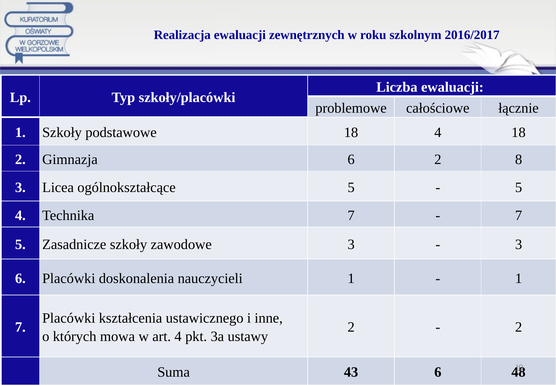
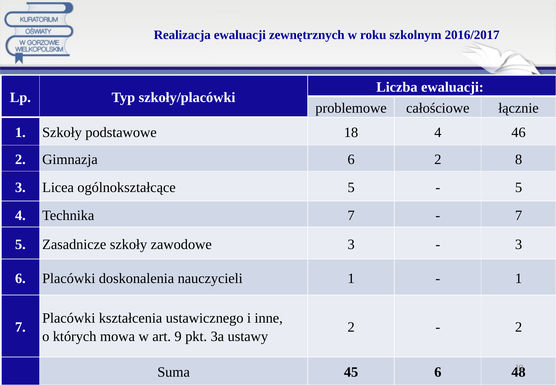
4 18: 18 -> 46 (519, 132)
art 4: 4 -> 9 (178, 336)
43: 43 -> 45 (351, 372)
